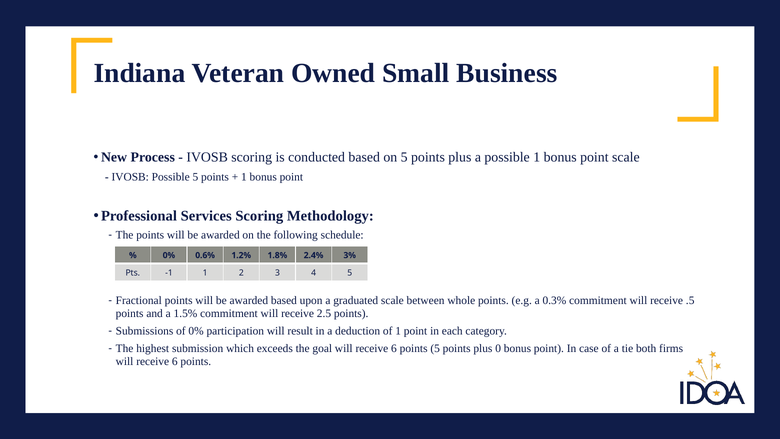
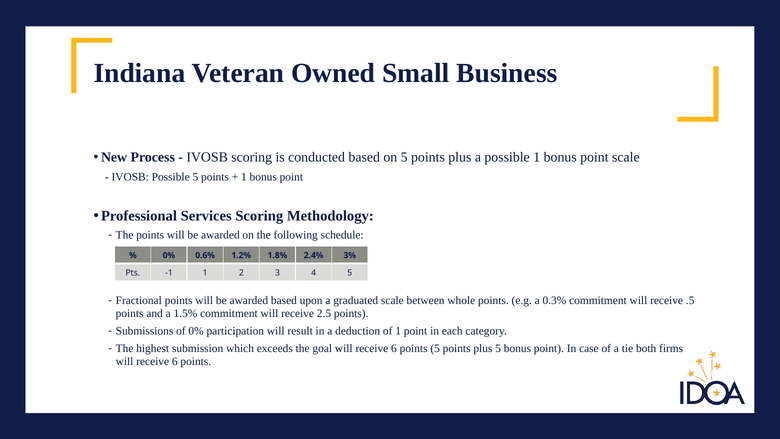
plus 0: 0 -> 5 (498, 348)
